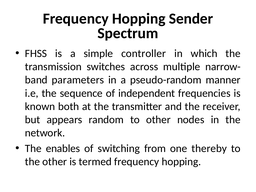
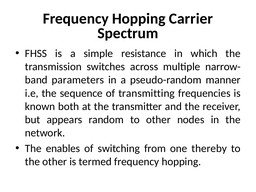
Sender: Sender -> Carrier (191, 19)
controller: controller -> resistance (144, 53)
independent: independent -> transmitting (147, 93)
